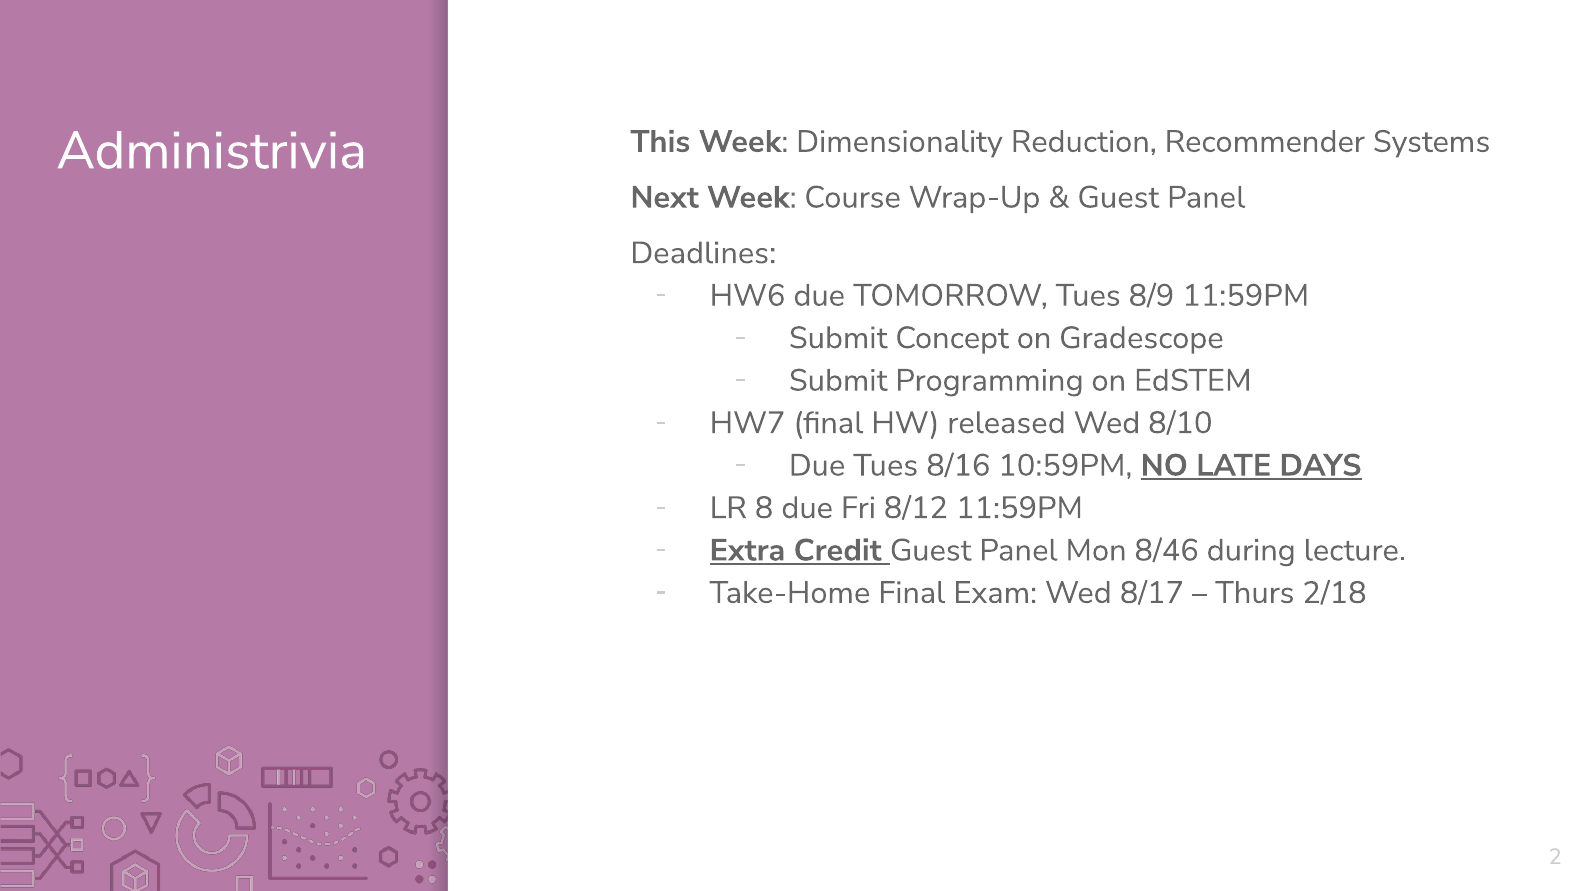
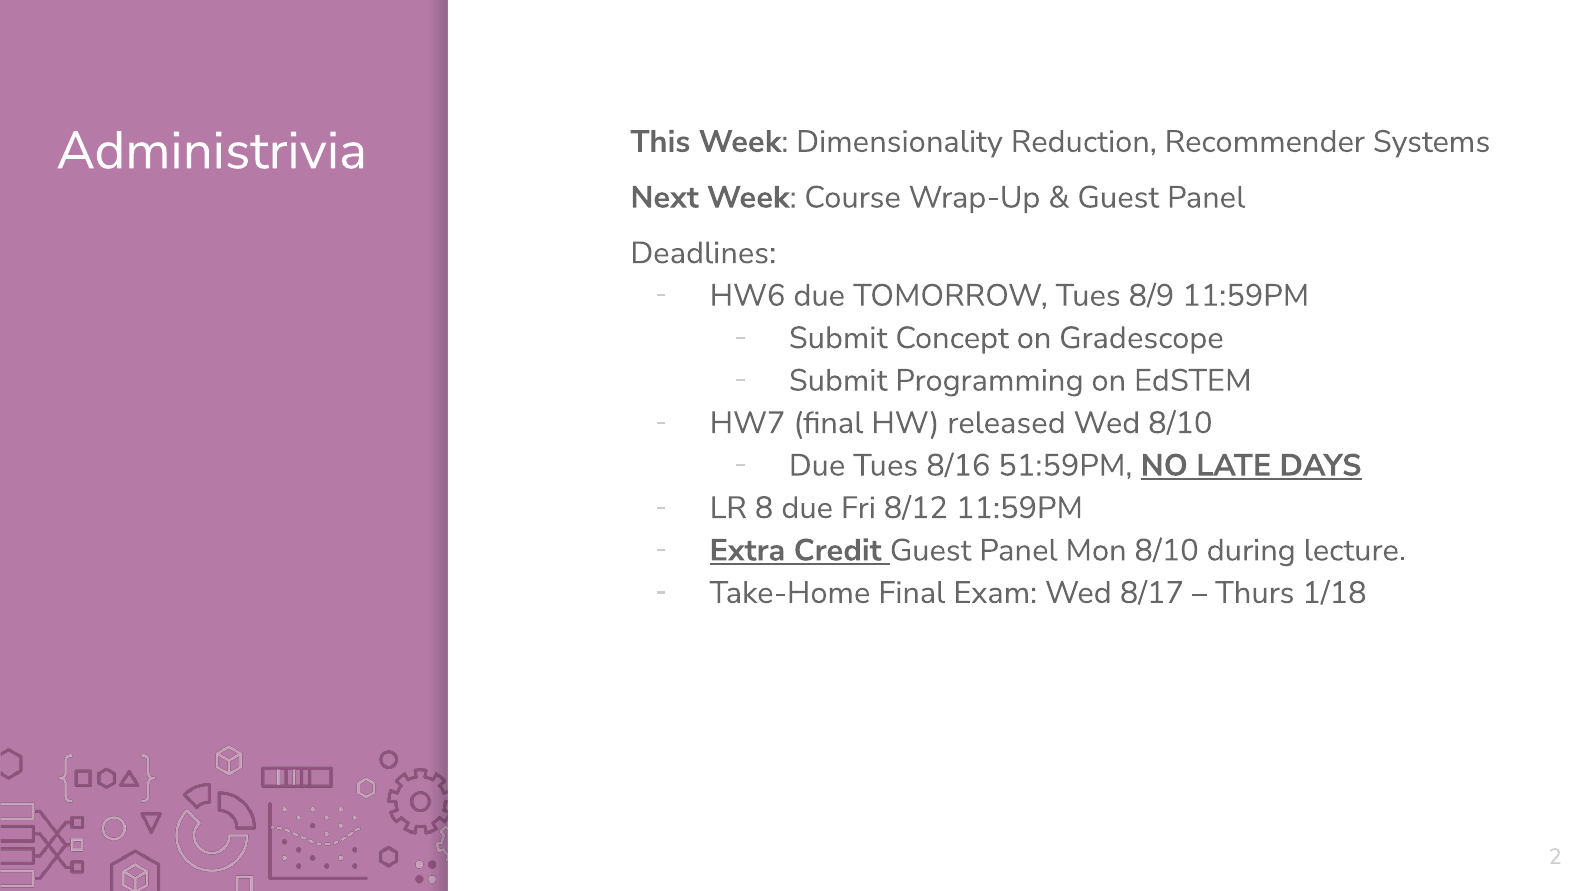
10:59PM: 10:59PM -> 51:59PM (1065, 465)
Mon 8/46: 8/46 -> 8/10 (1167, 550)
2/18: 2/18 -> 1/18 (1334, 593)
